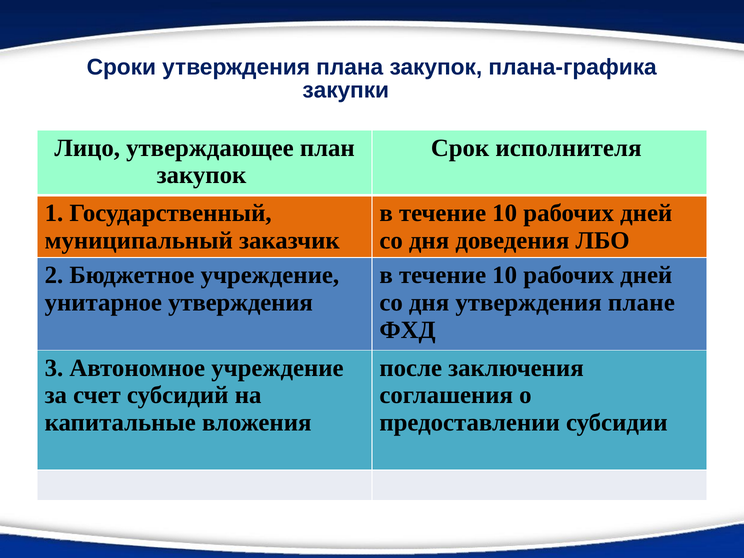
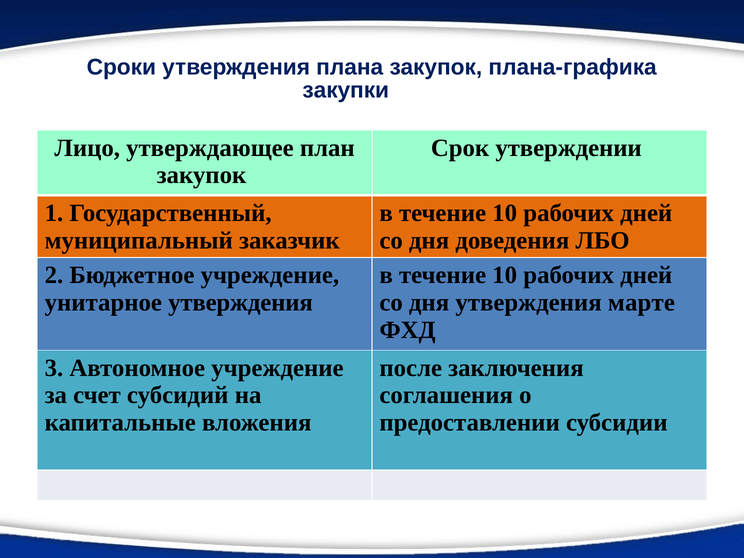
исполнителя: исполнителя -> утверждении (569, 148)
плане: плане -> марте (641, 303)
